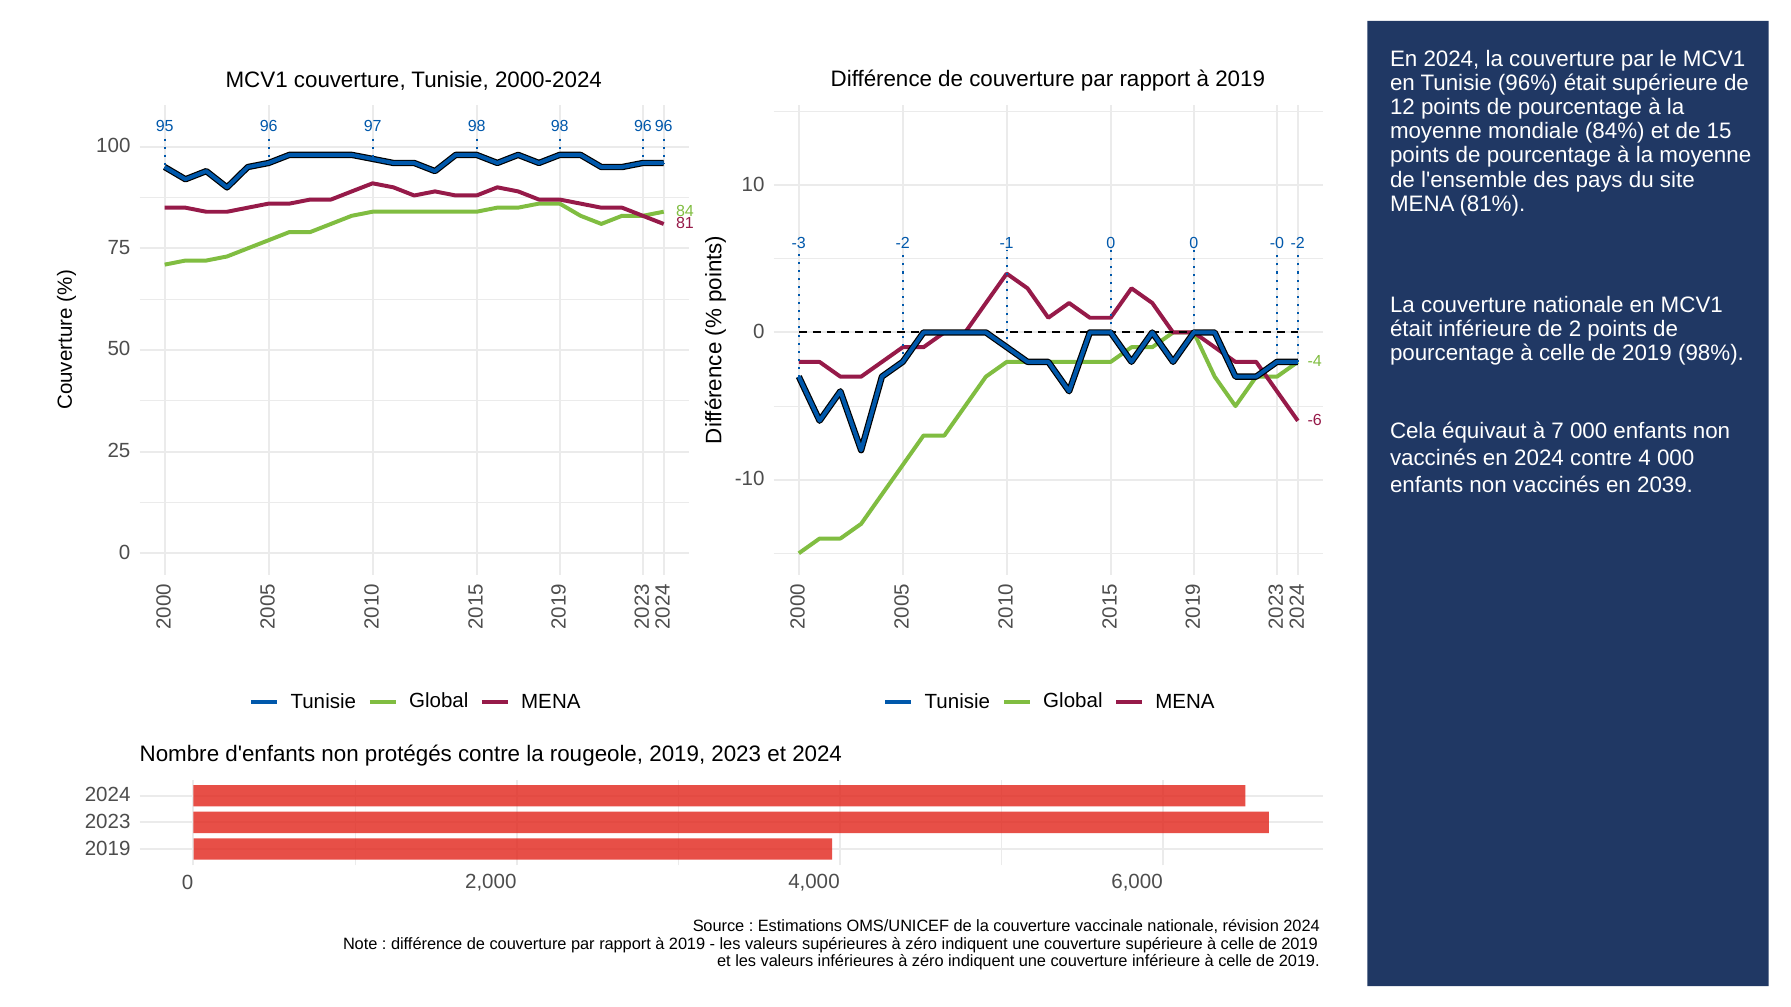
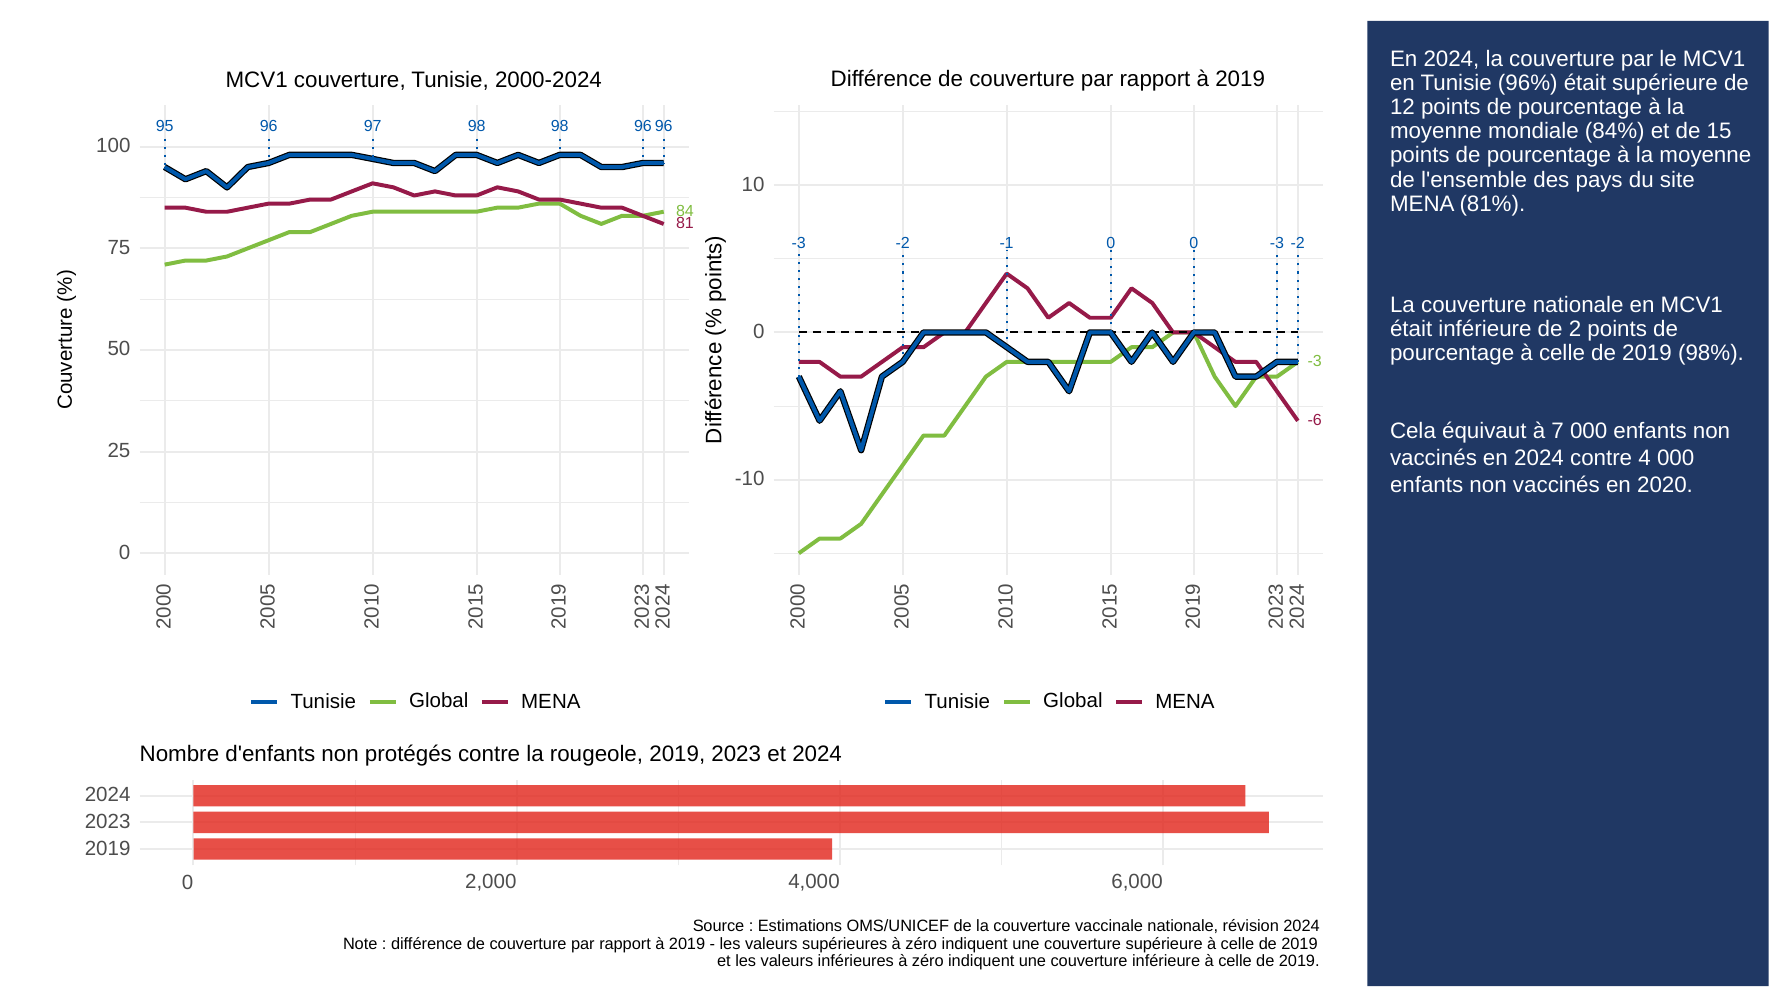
0 -0: -0 -> -3 (1277, 244)
-4: -4 -> -3 (1315, 361)
2039: 2039 -> 2020 (1665, 485)
